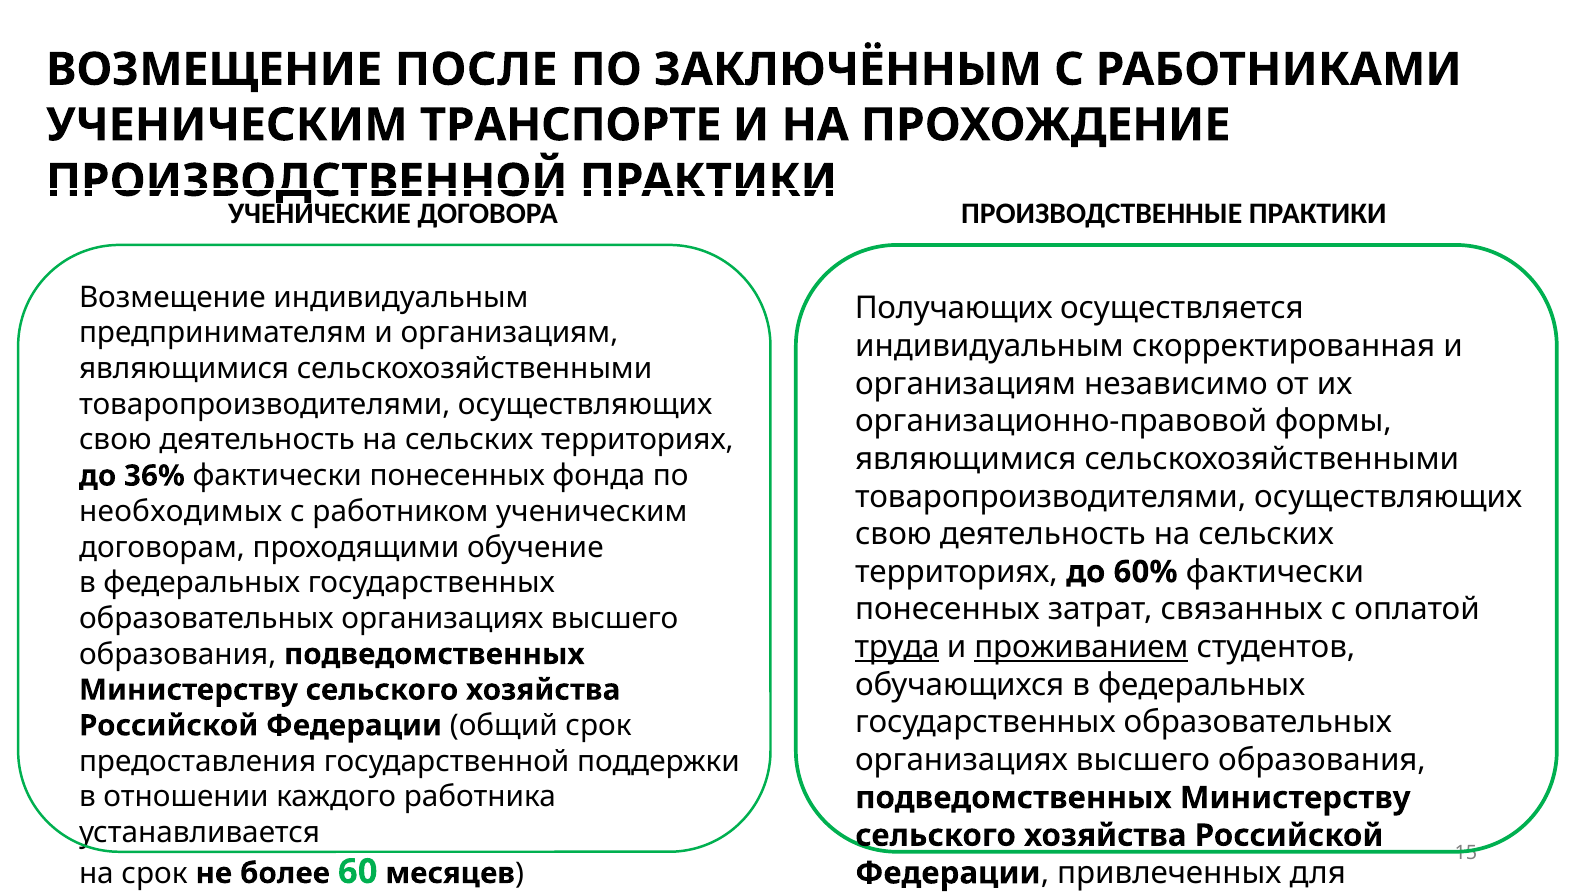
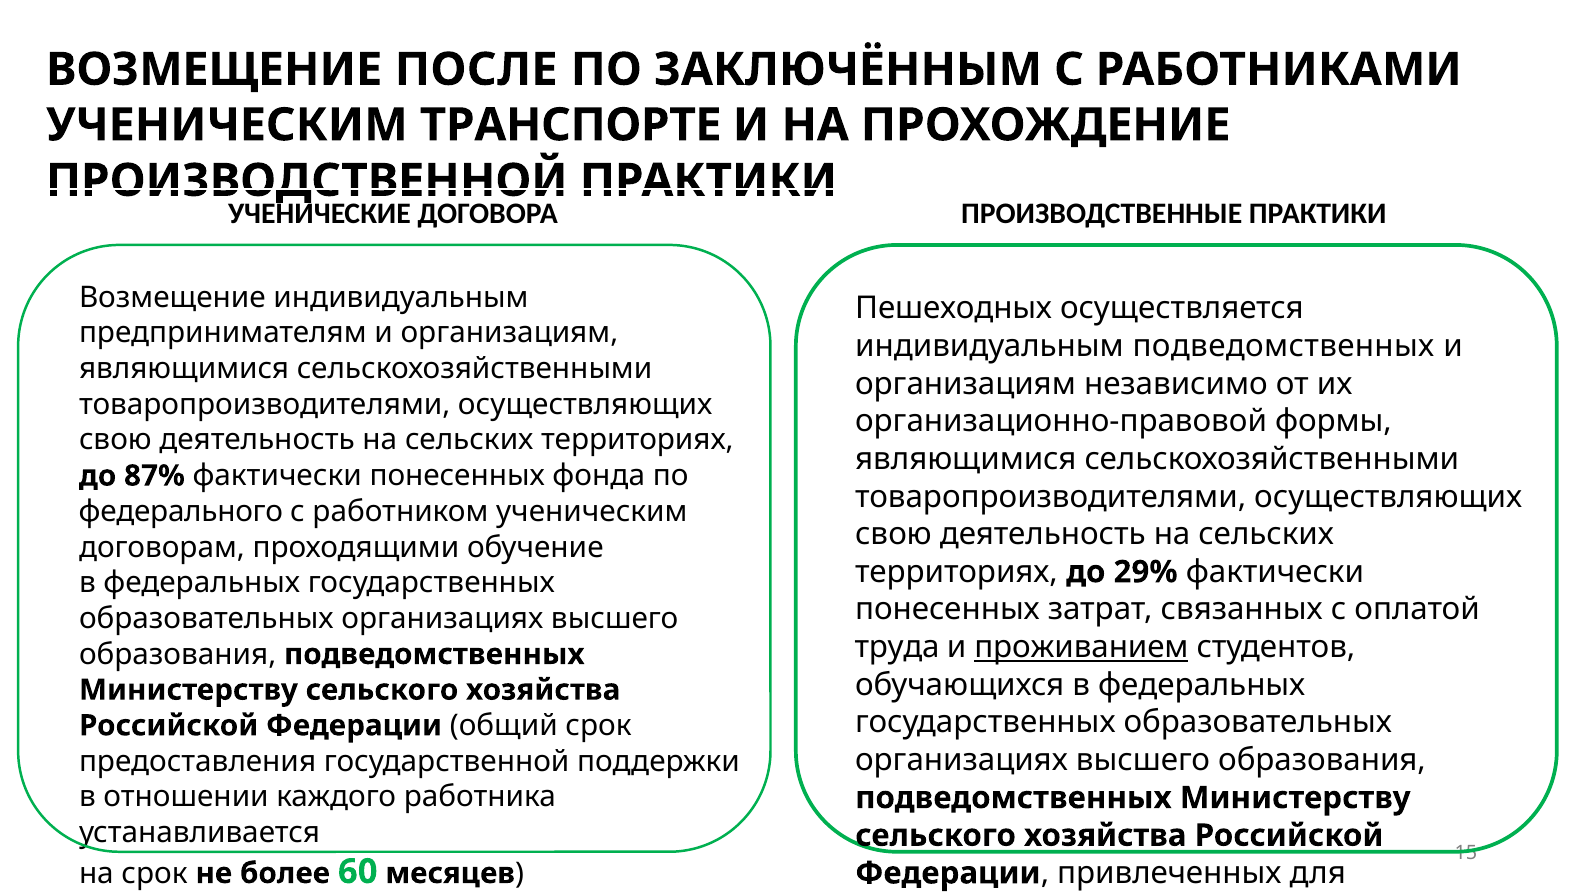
Получающих: Получающих -> Пешеходных (954, 308)
индивидуальным скорректированная: скорректированная -> подведомственных (1283, 346)
36%: 36% -> 87% (154, 476)
необходимых: необходимых -> федерального (181, 512)
60%: 60% -> 29% (1146, 572)
труда underline: present -> none (897, 647)
